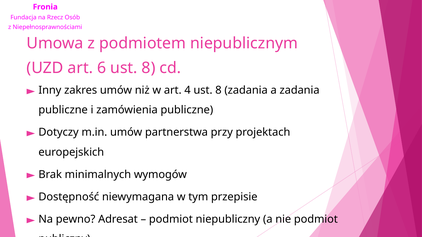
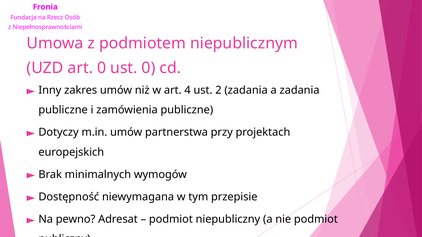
art 6: 6 -> 0 (102, 68)
8: 8 -> 0 (149, 68)
4 ust 8: 8 -> 2 (218, 90)
